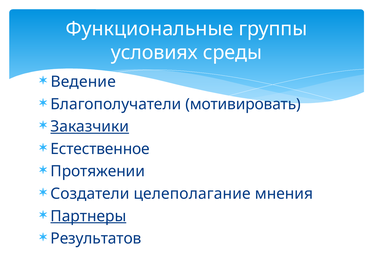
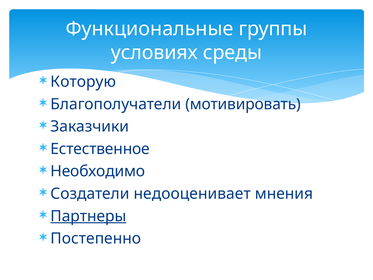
Ведение: Ведение -> Которую (83, 82)
Заказчики underline: present -> none (90, 126)
Протяжении: Протяжении -> Необходимо (98, 171)
целеполагание: целеполагание -> недооценивает (192, 194)
Результатов: Результатов -> Постепенно (96, 238)
